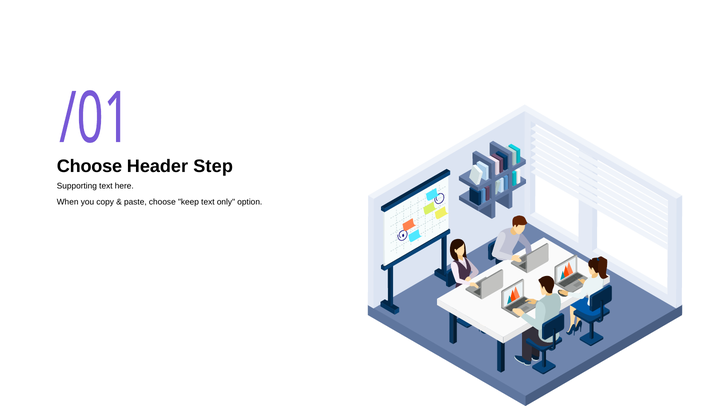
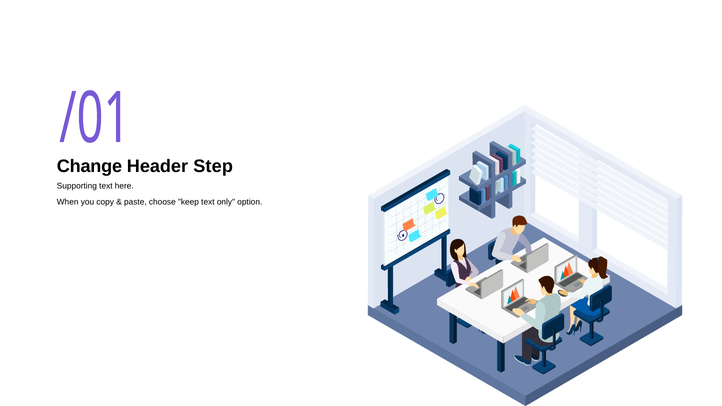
Choose: Choose -> Change (89, 166)
